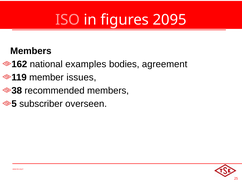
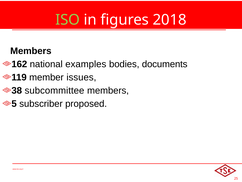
ISO colour: pink -> light green (68, 20)
2095: 2095 -> 2018 (170, 20)
agreement: agreement -> documents (165, 64)
recommended: recommended -> subcommittee (54, 90)
overseen: overseen -> proposed (86, 104)
